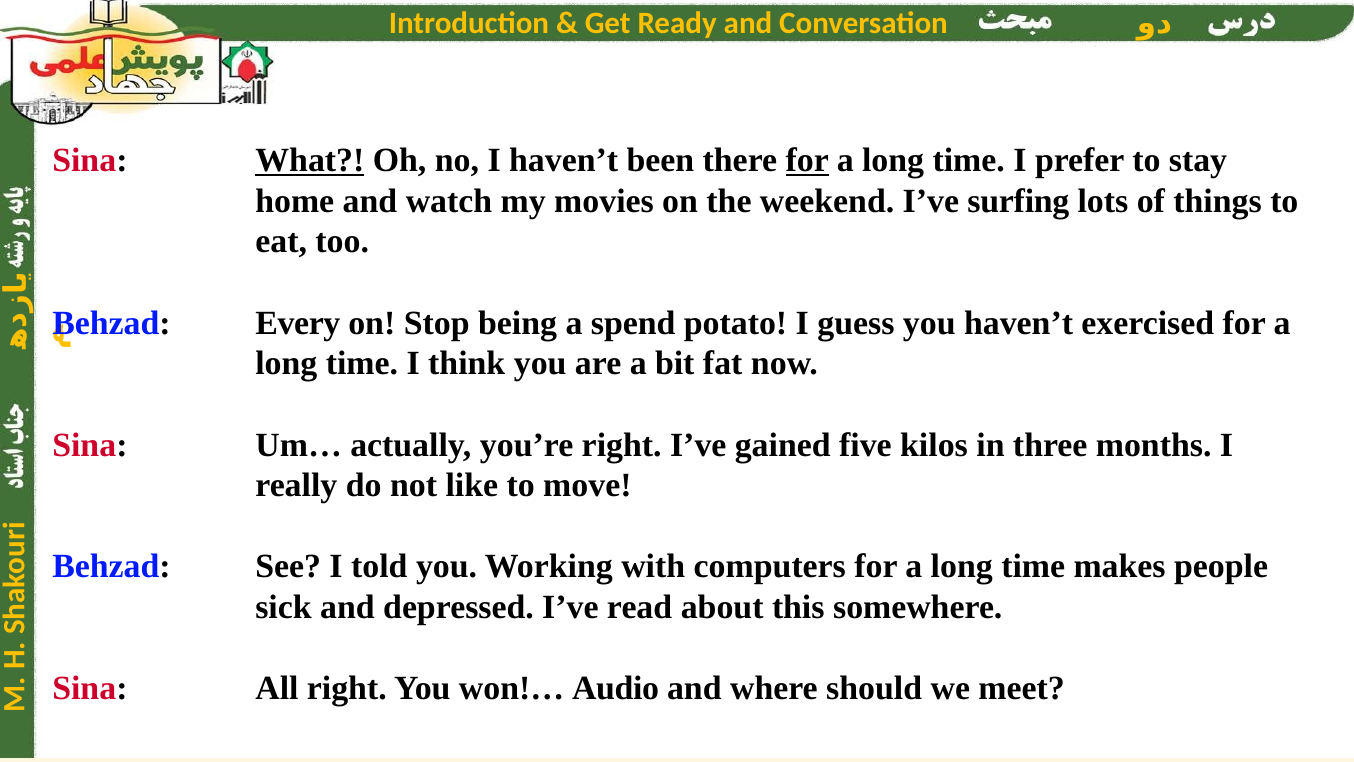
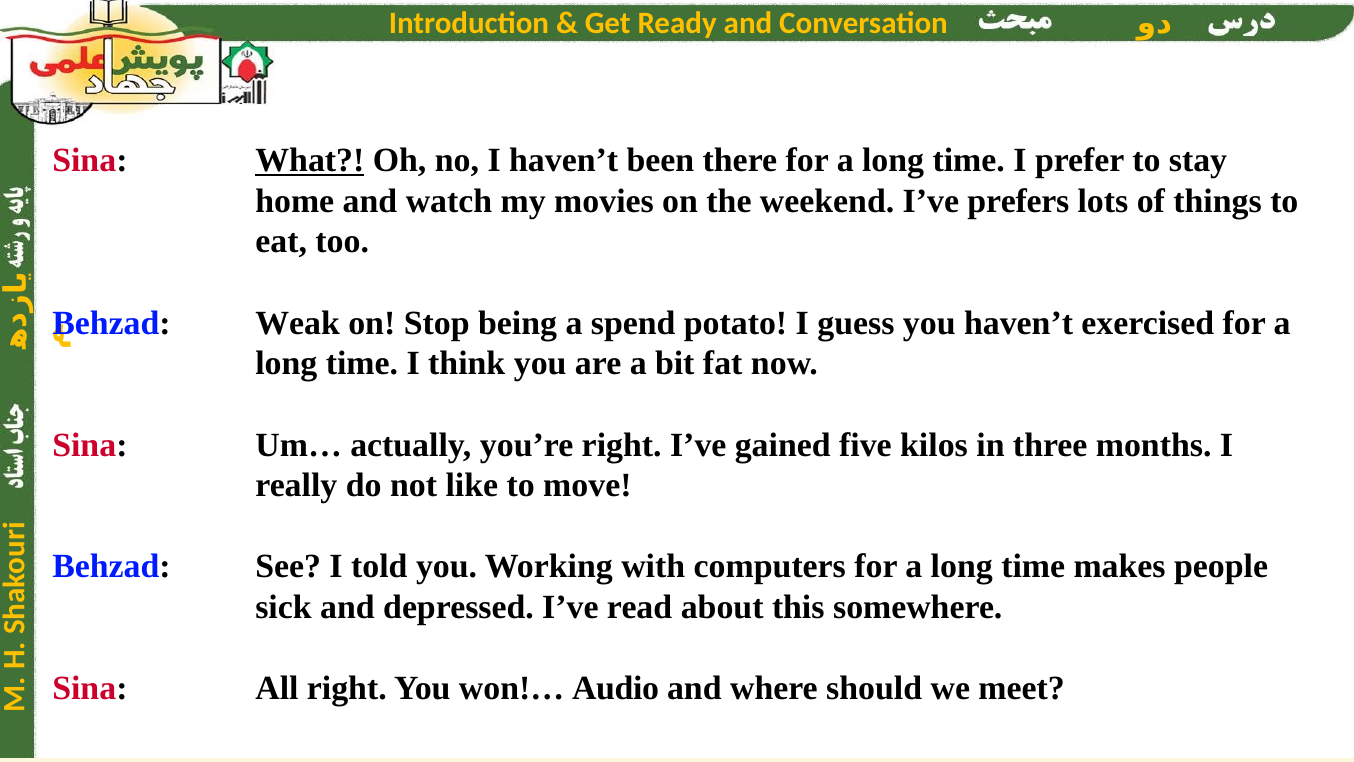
for underline: present -> none (807, 160)
surfing: surfing -> prefers (1018, 201)
Every: Every -> Weak (298, 323)
